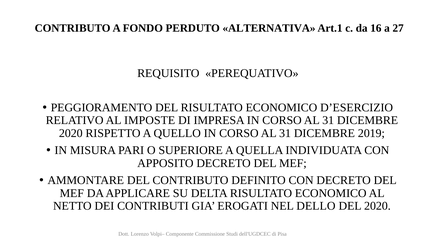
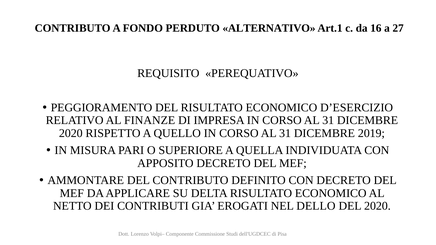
ALTERNATIVA: ALTERNATIVA -> ALTERNATIVO (269, 28)
IMPOSTE: IMPOSTE -> FINANZE (150, 121)
